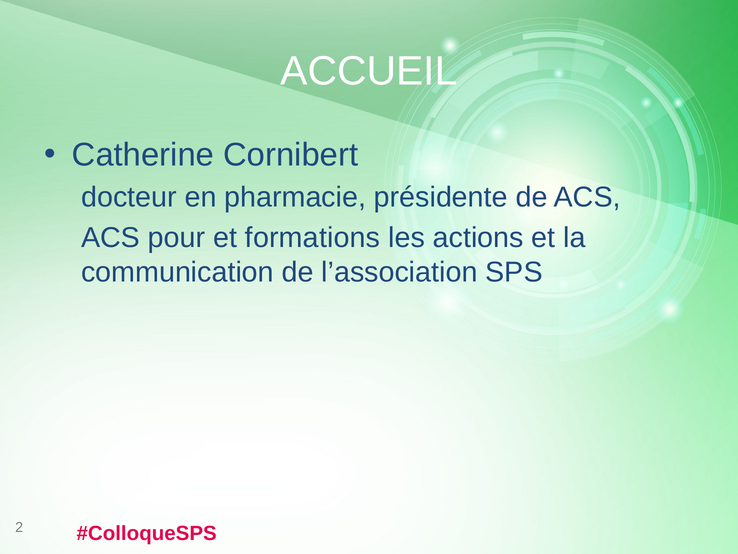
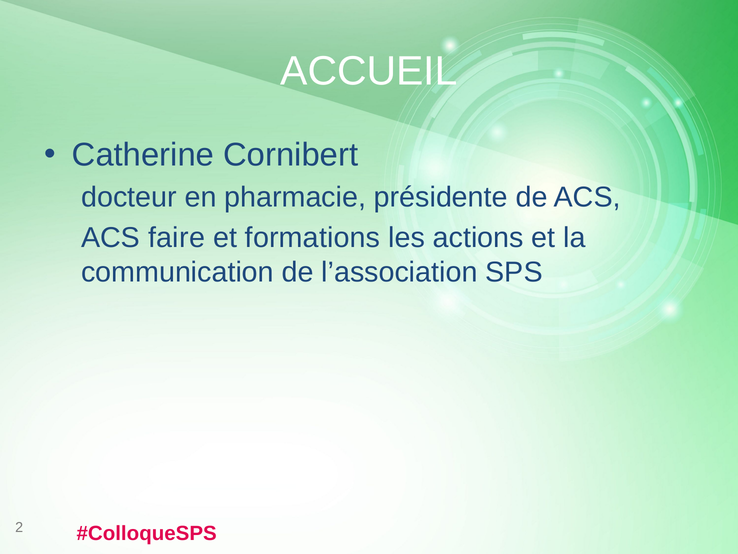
pour: pour -> faire (176, 237)
